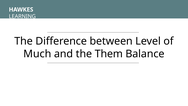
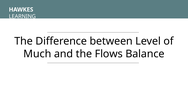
Them: Them -> Flows (109, 54)
